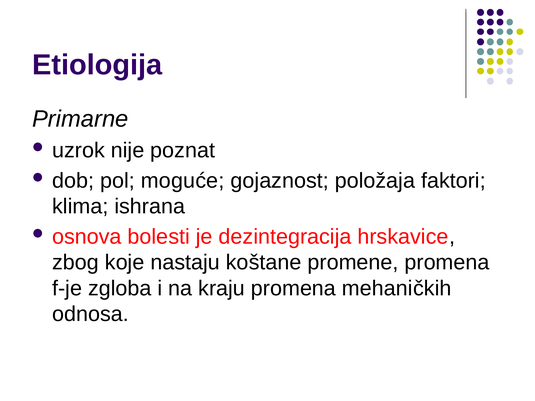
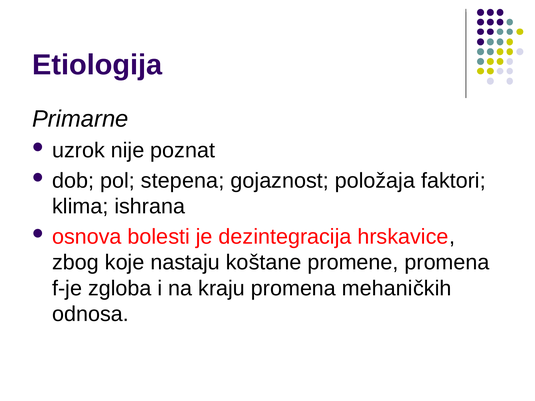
moguće: moguće -> stepena (183, 181)
